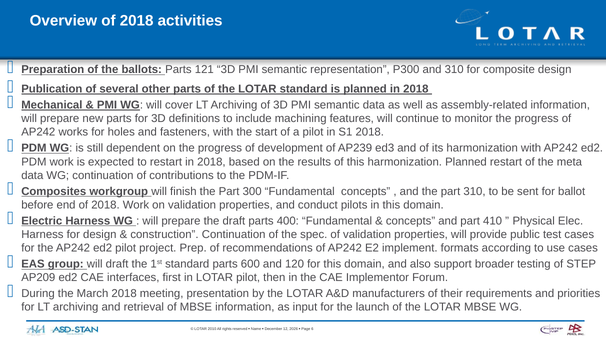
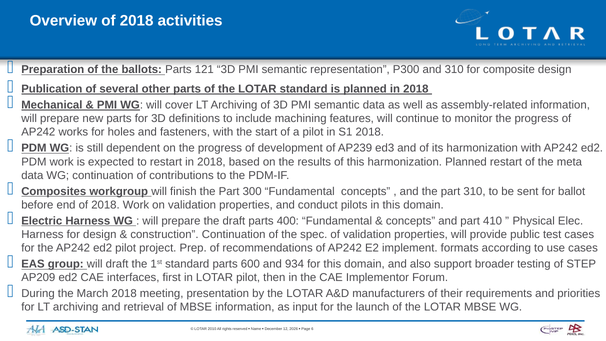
120: 120 -> 934 (295, 264)
